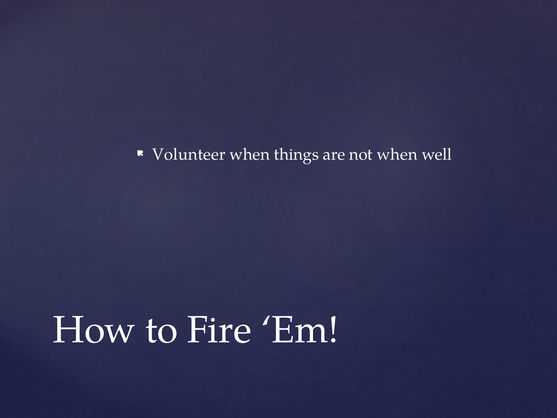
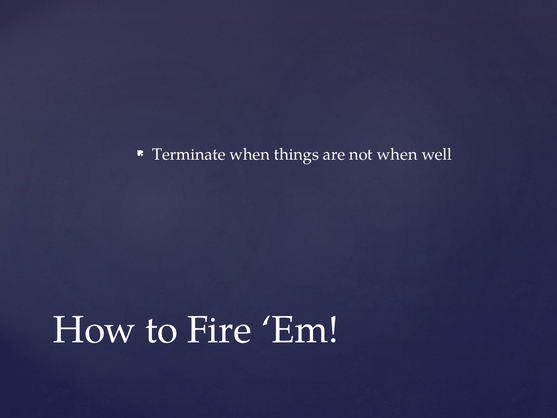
Volunteer: Volunteer -> Terminate (189, 154)
